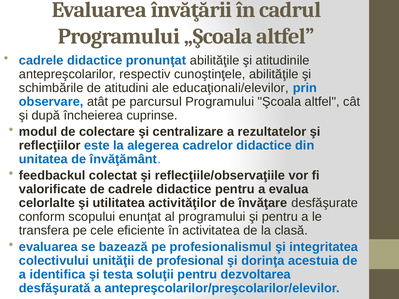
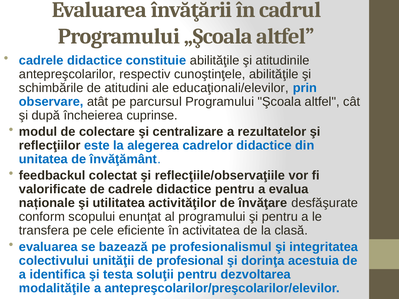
pronunţat: pronunţat -> constituie (156, 60)
celorlalte: celorlalte -> naționale (47, 203)
desfăşurată: desfăşurată -> modalităţile (55, 288)
